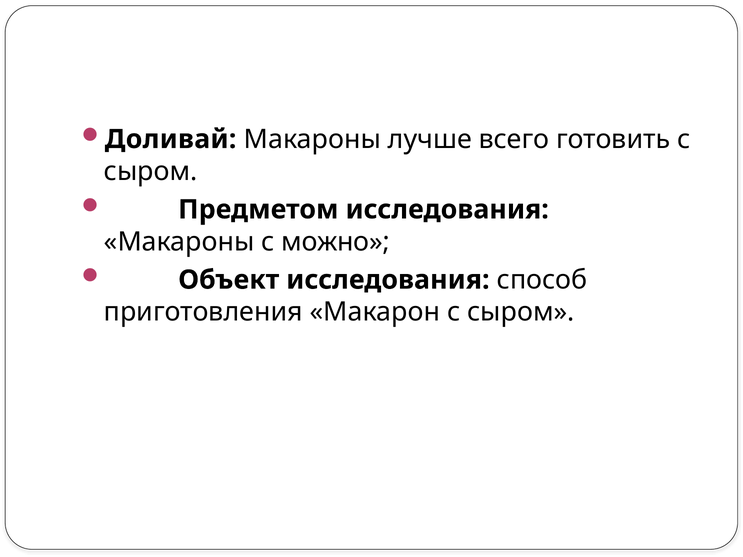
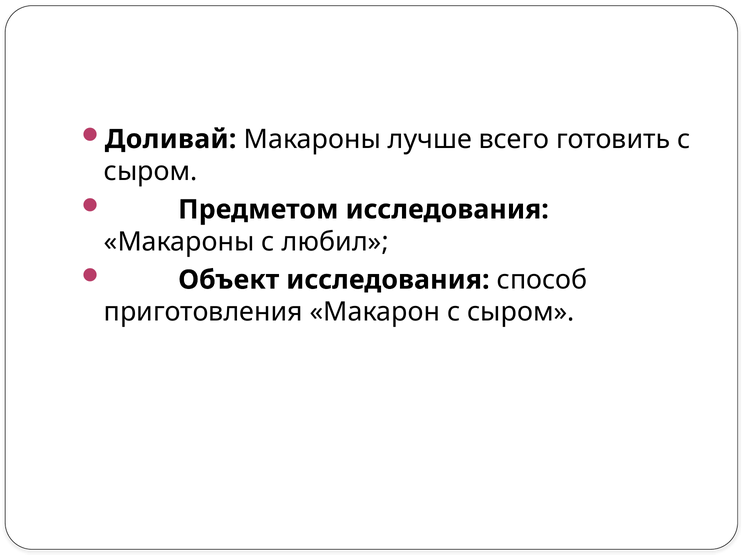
можно: можно -> любил (335, 242)
